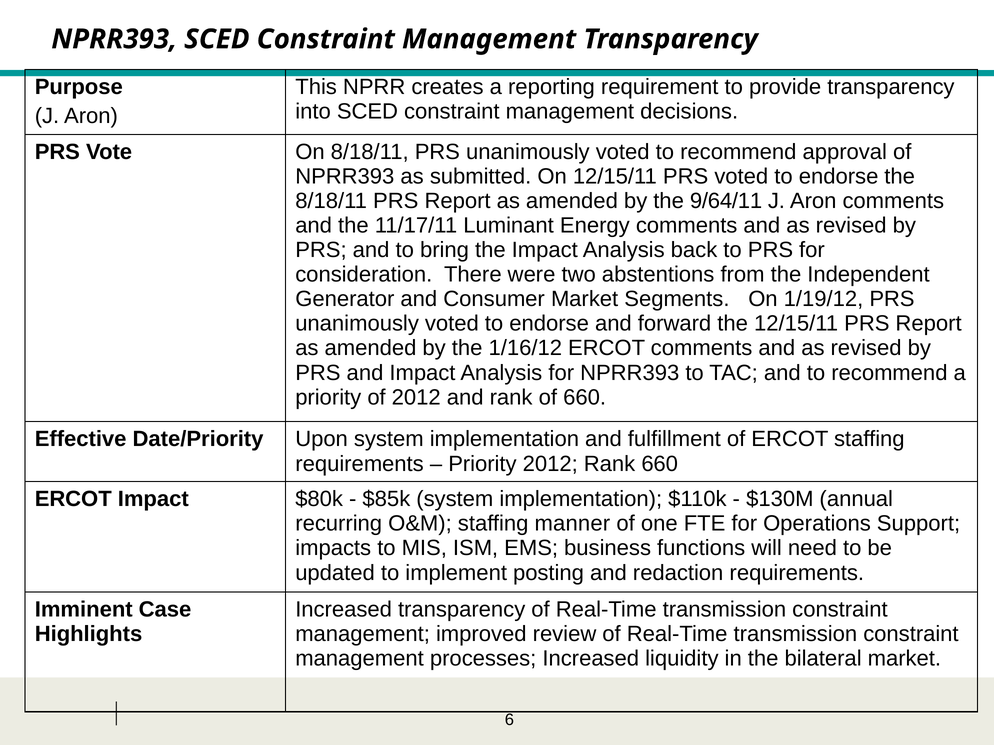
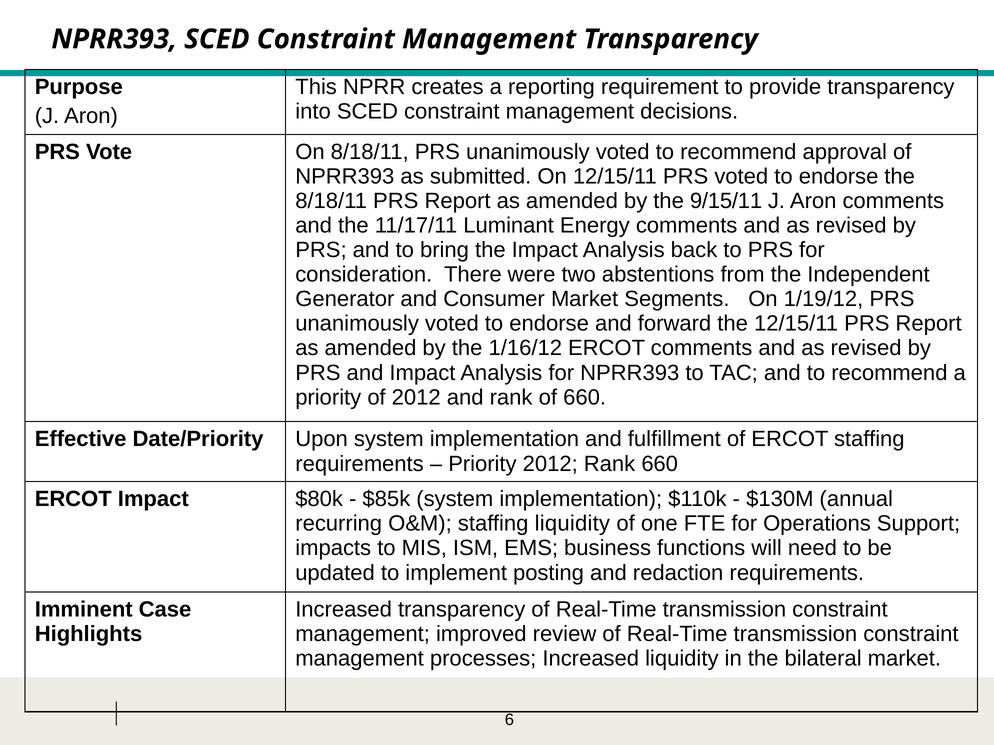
9/64/11: 9/64/11 -> 9/15/11 (726, 201)
staffing manner: manner -> liquidity (572, 524)
